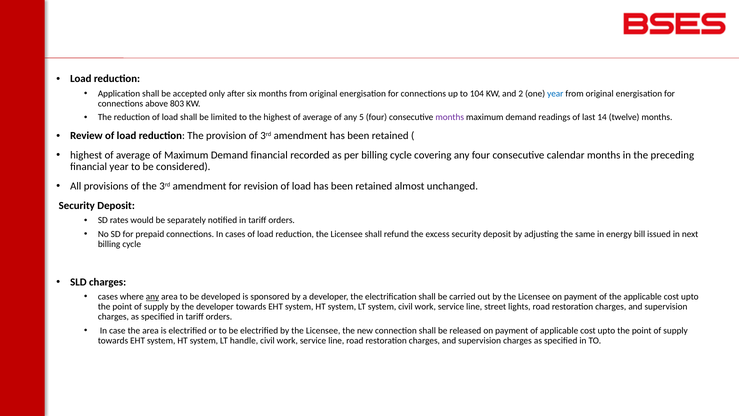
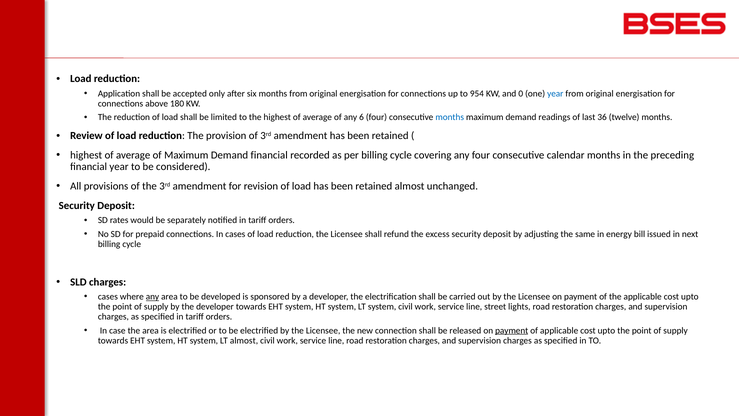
104: 104 -> 954 (477, 94)
2: 2 -> 0 (521, 94)
803: 803 -> 180 (177, 103)
5: 5 -> 6 (361, 117)
months colour: purple -> blue (450, 117)
14: 14 -> 36 (602, 117)
payment underline: none -> present (512, 330)
LT handle: handle -> almost (244, 340)
